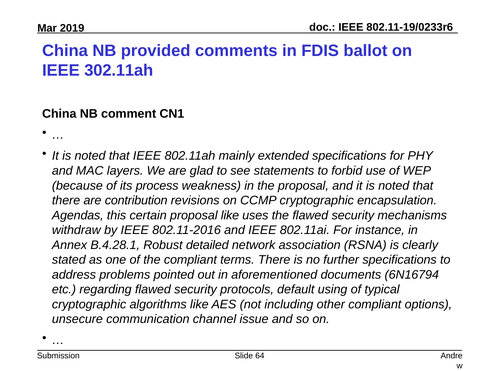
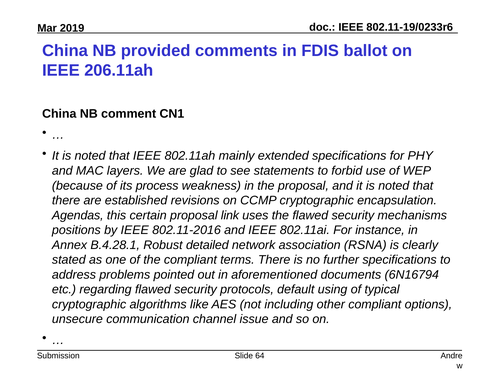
302.11ah: 302.11ah -> 206.11ah (119, 70)
contribution: contribution -> established (136, 201)
proposal like: like -> link (230, 215)
withdraw: withdraw -> positions (76, 230)
